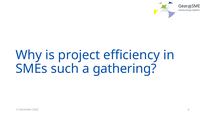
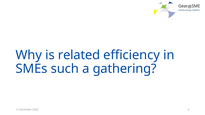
project: project -> related (79, 55)
